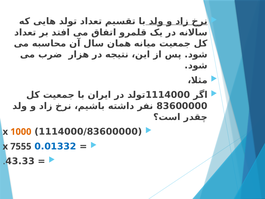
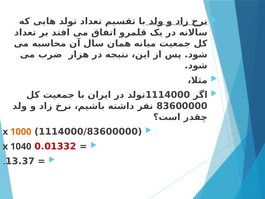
0.01332 colour: blue -> red (55, 146)
7555: 7555 -> 1040 (21, 146)
43.33: 43.33 -> 13.37 (20, 161)
